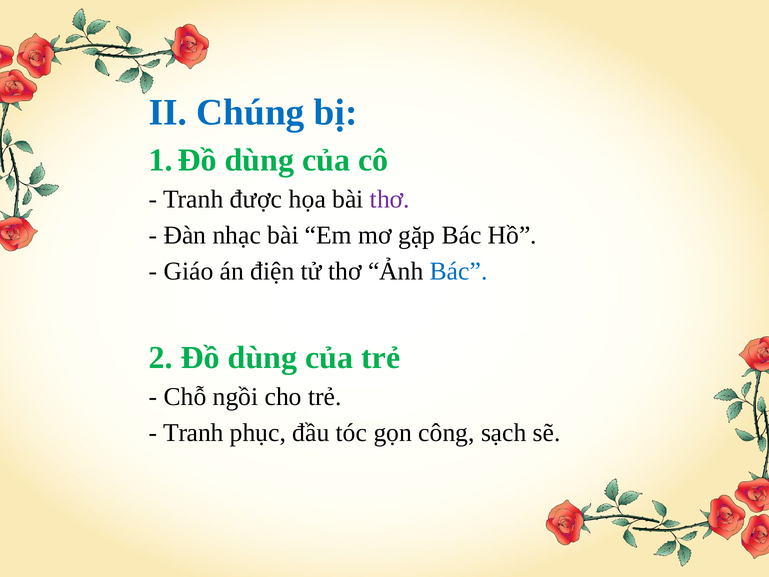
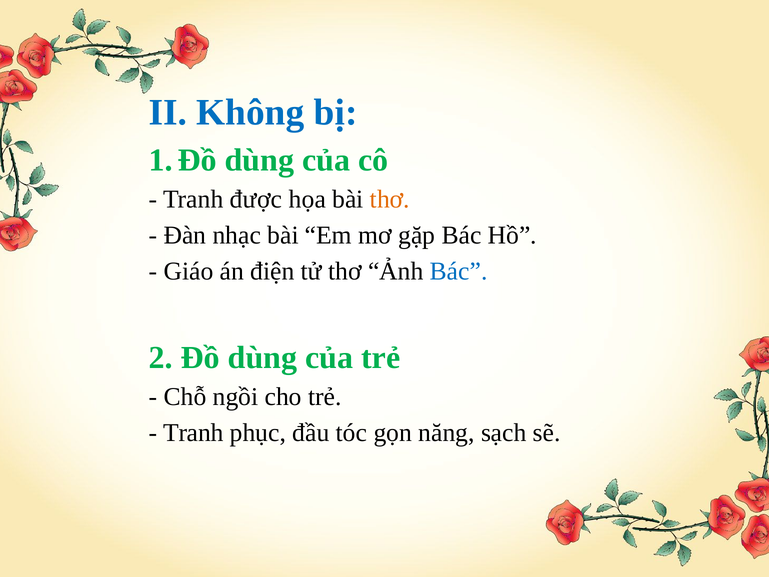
Chúng: Chúng -> Không (250, 112)
thơ colour: purple -> orange (390, 199)
công: công -> năng (447, 432)
